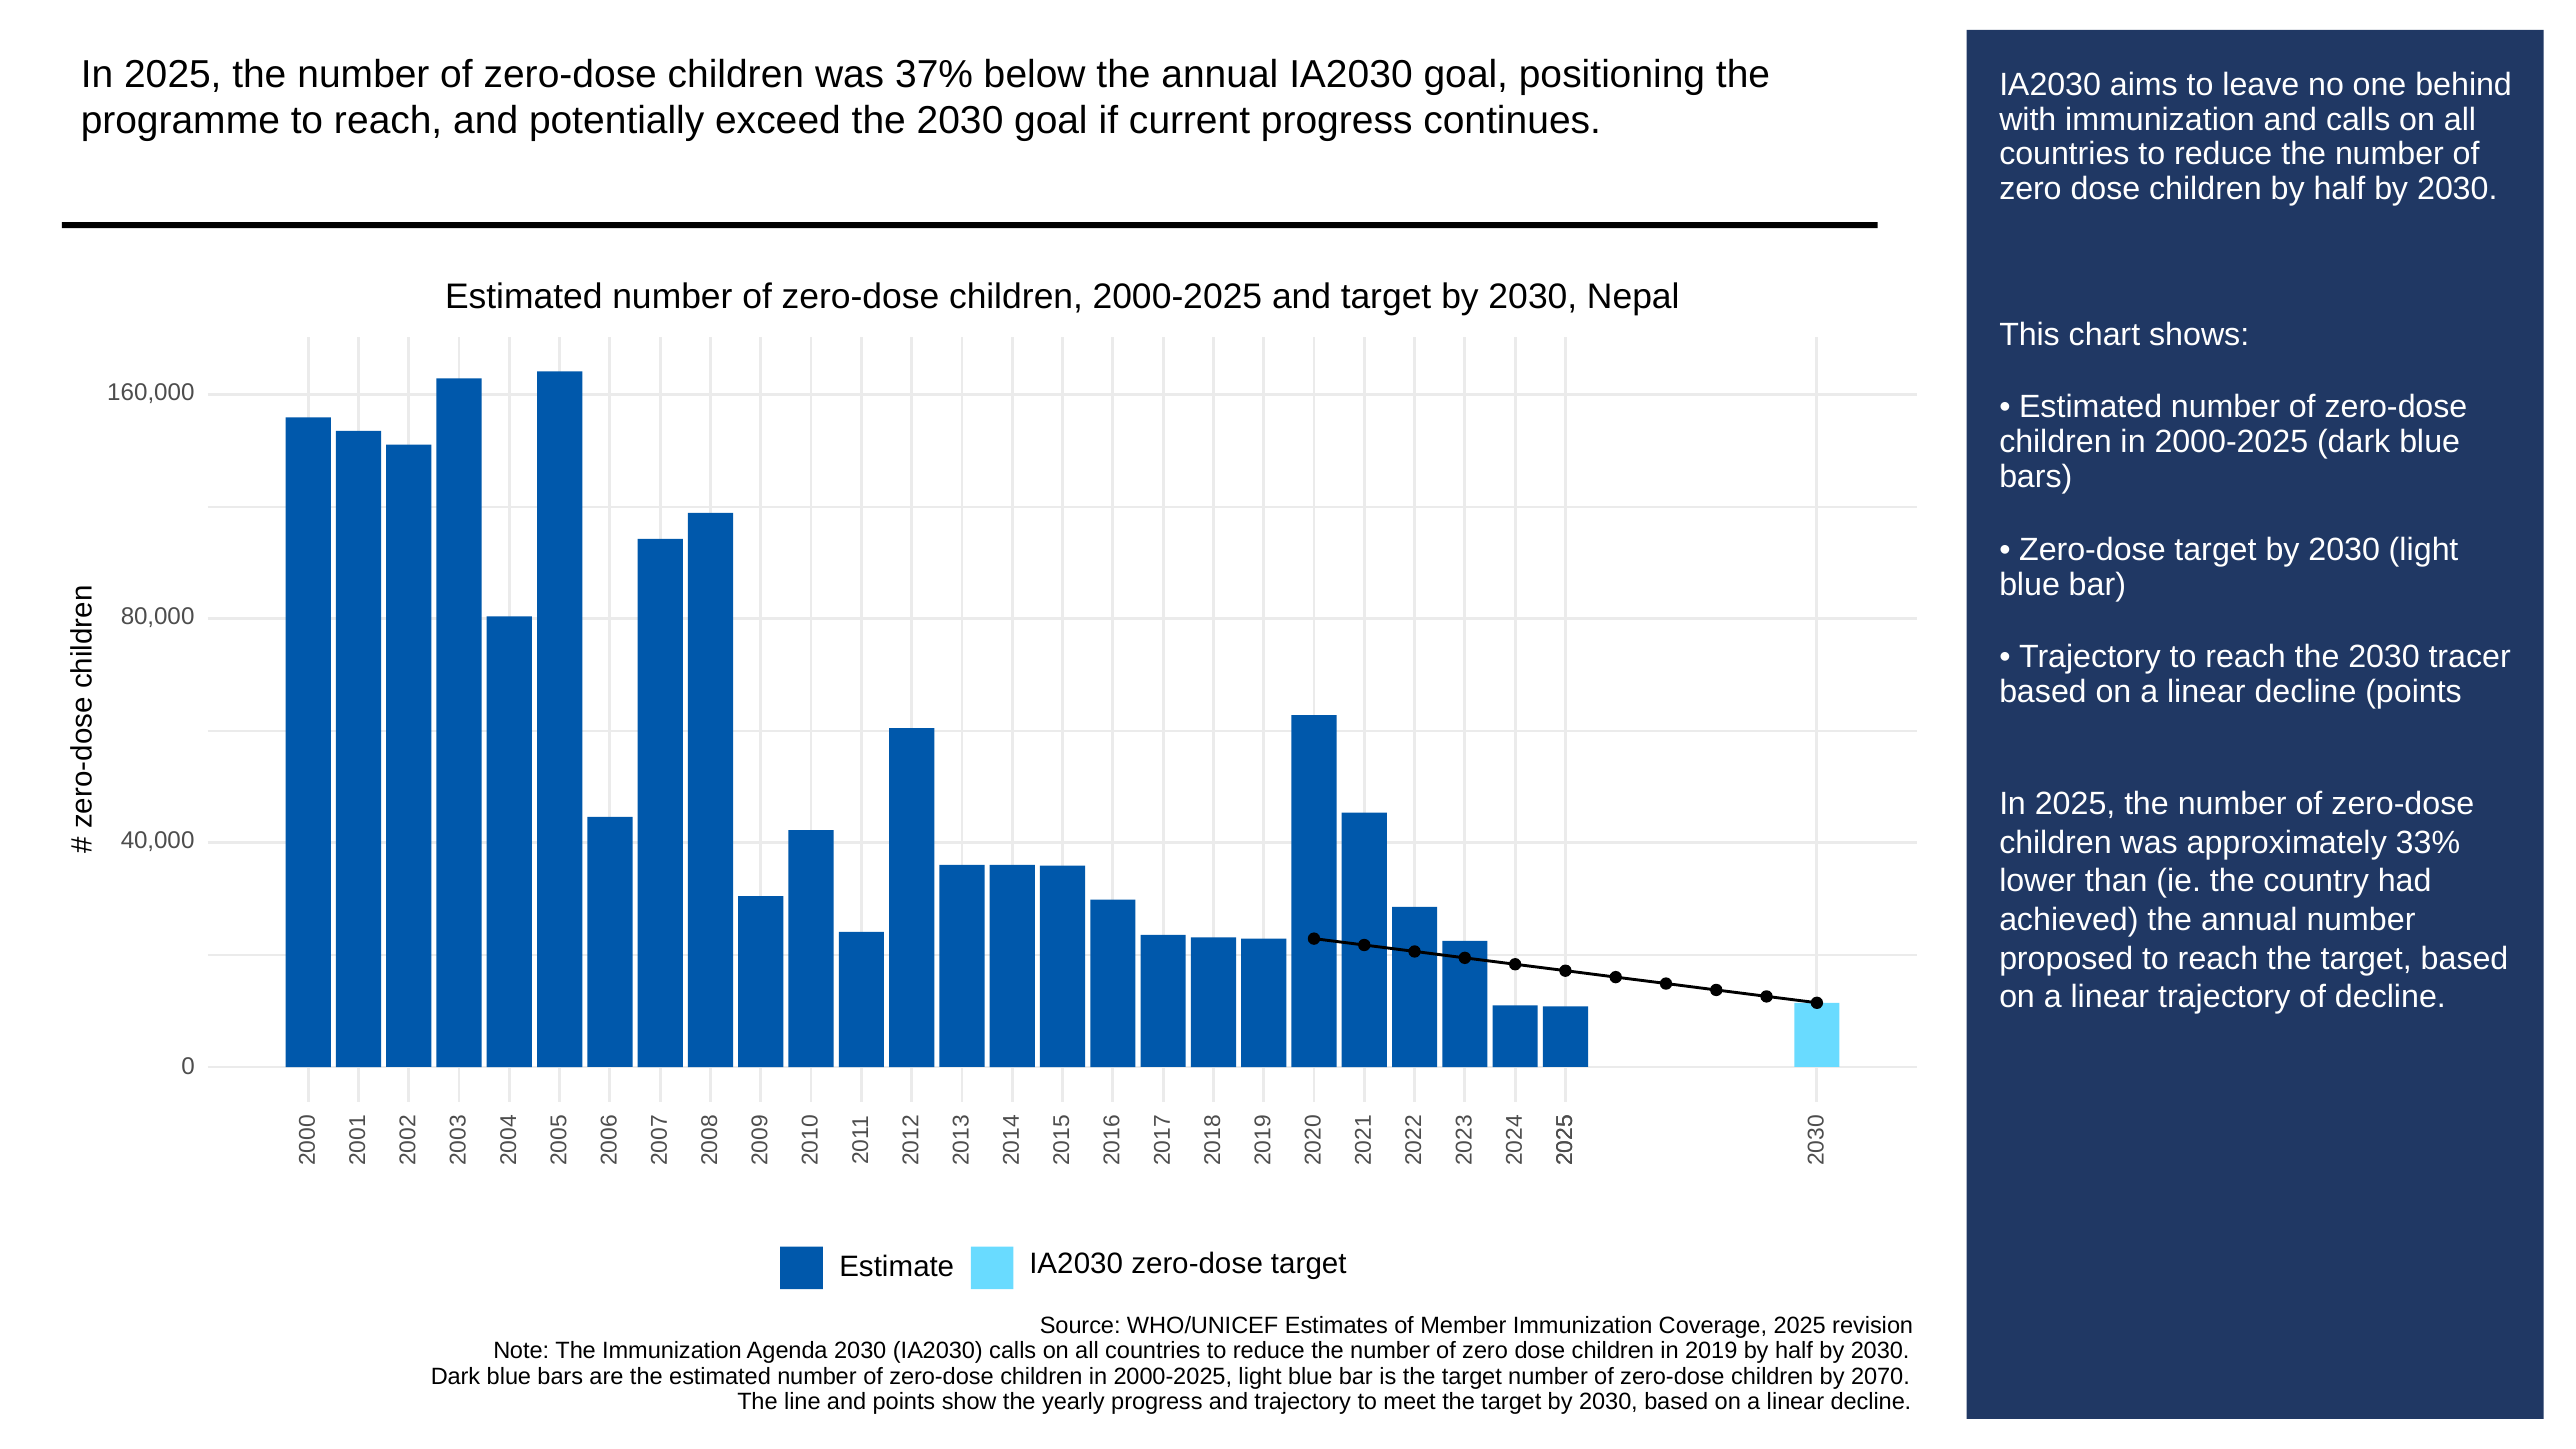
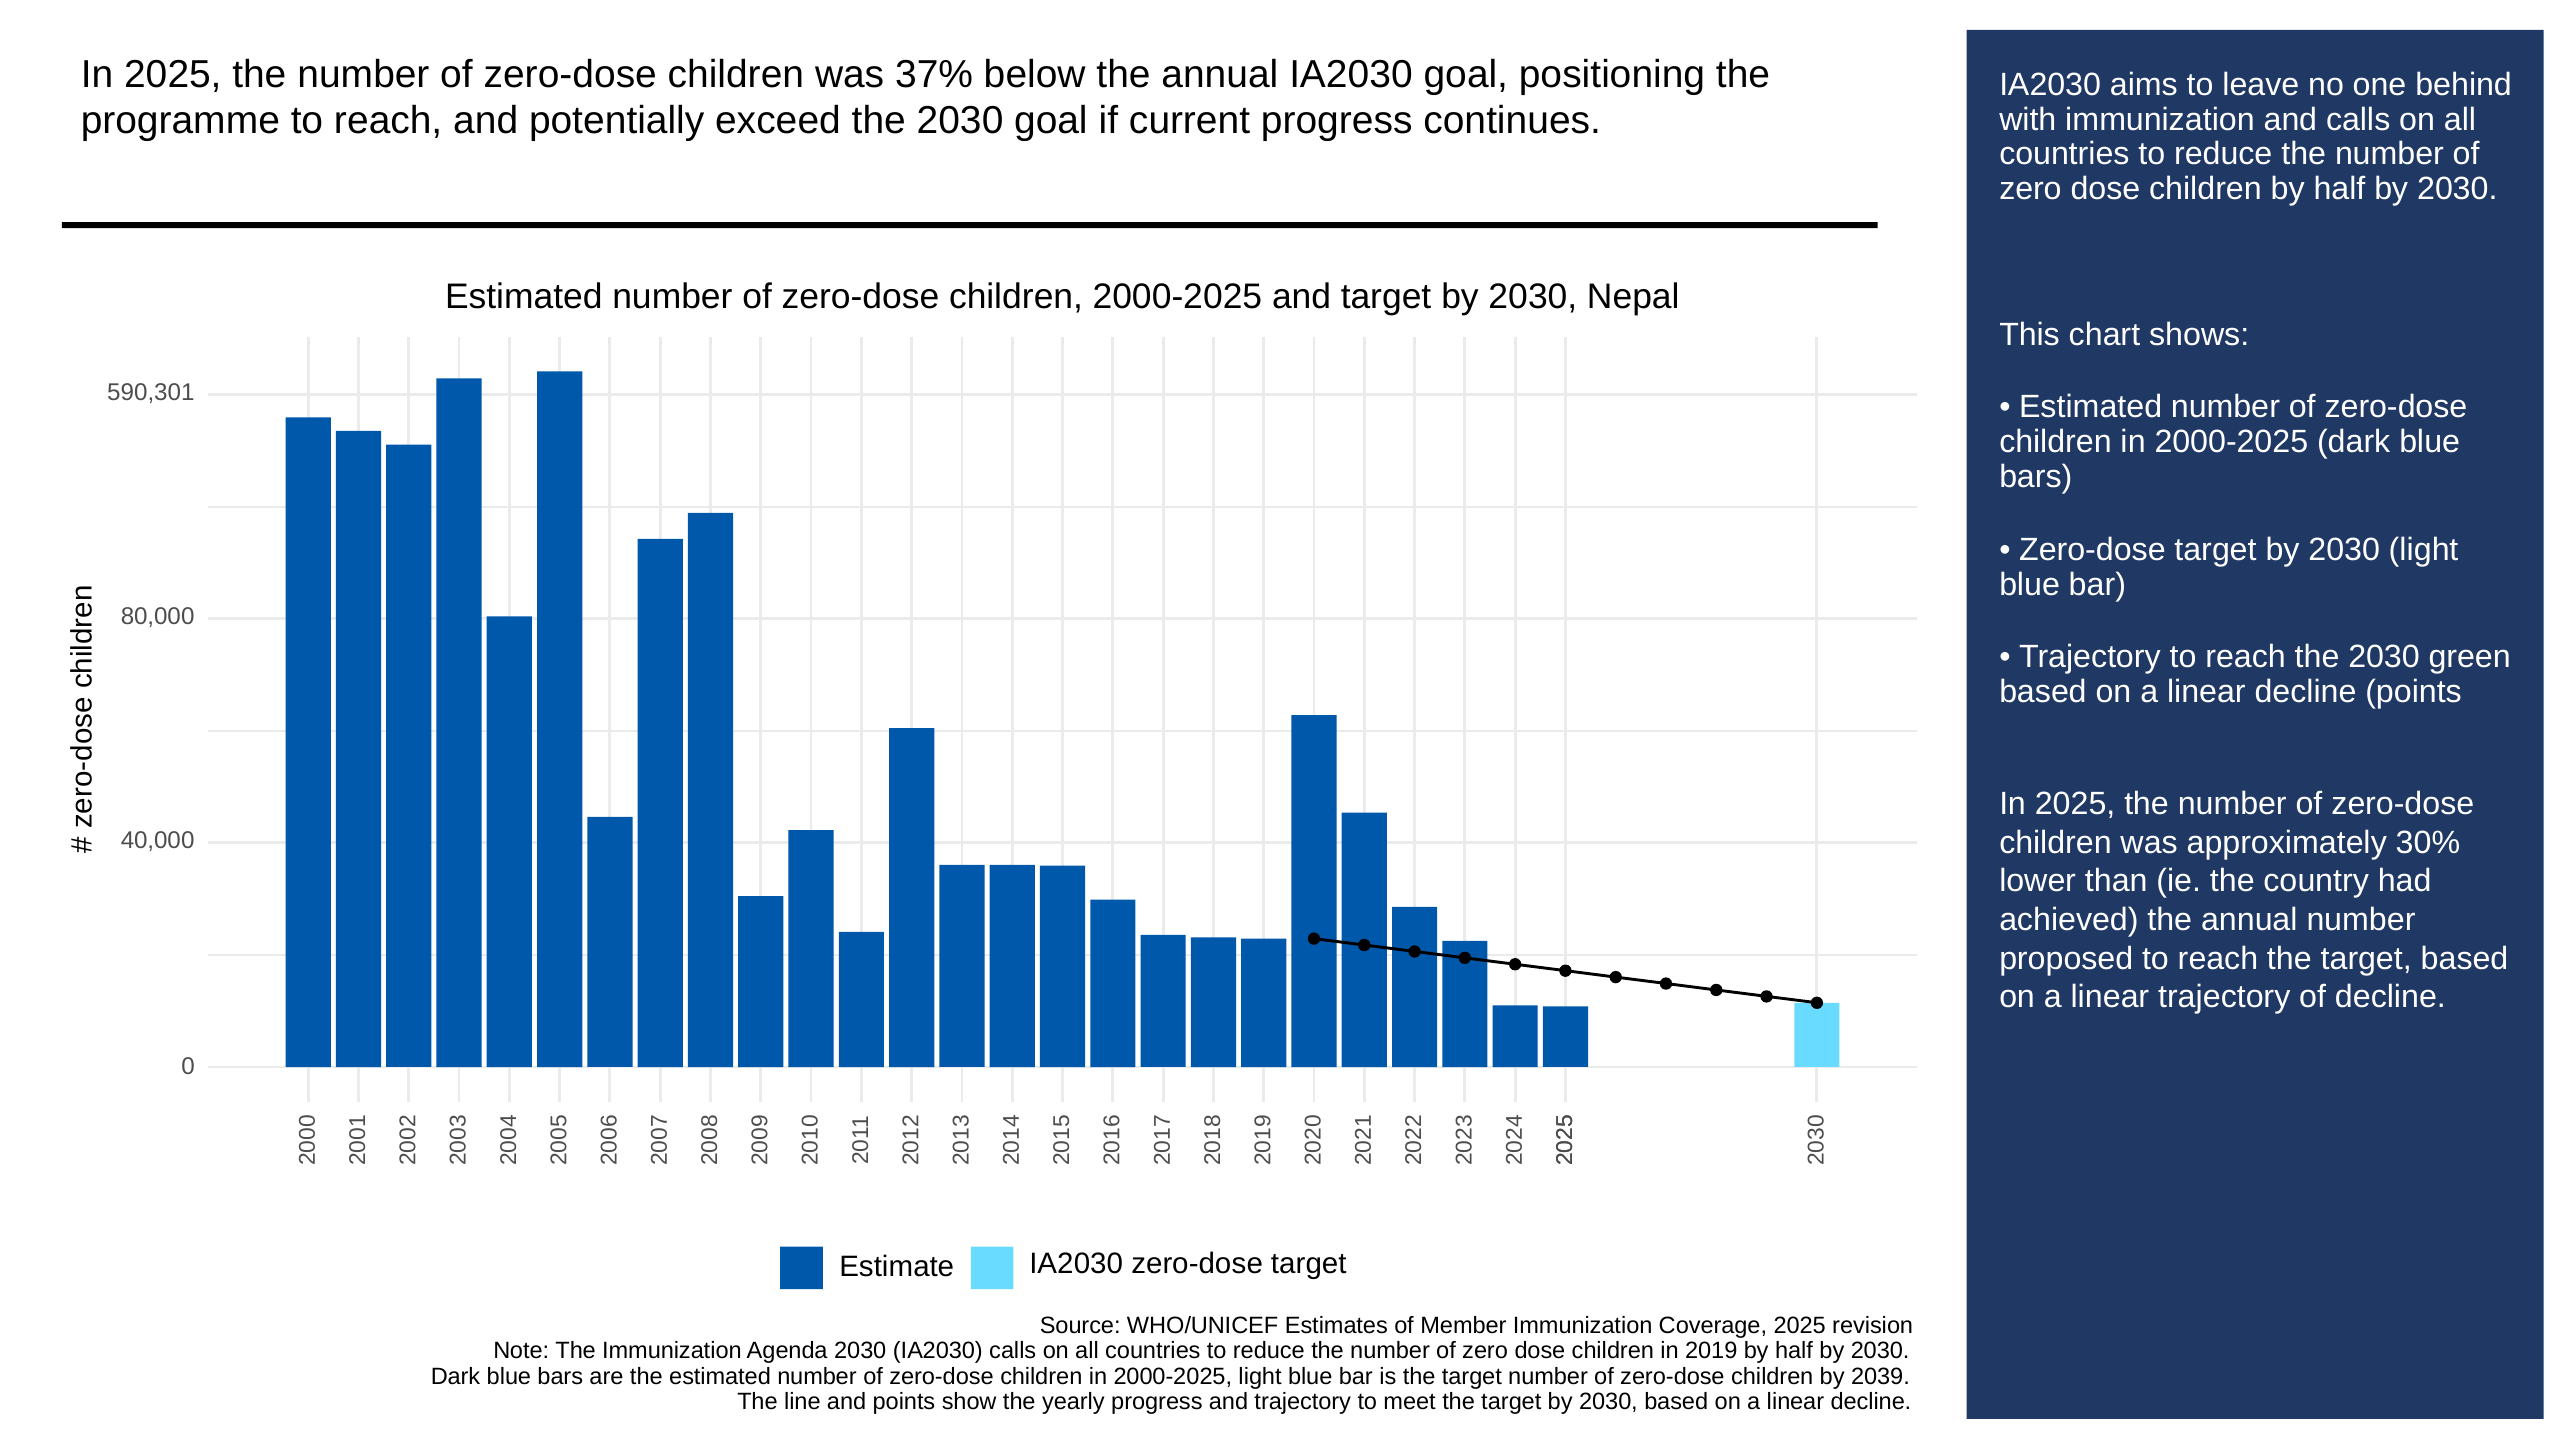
160,000: 160,000 -> 590,301 (151, 392)
tracer: tracer -> green (2470, 657)
33%: 33% -> 30% (2428, 842)
2070: 2070 -> 2039 (1880, 1377)
